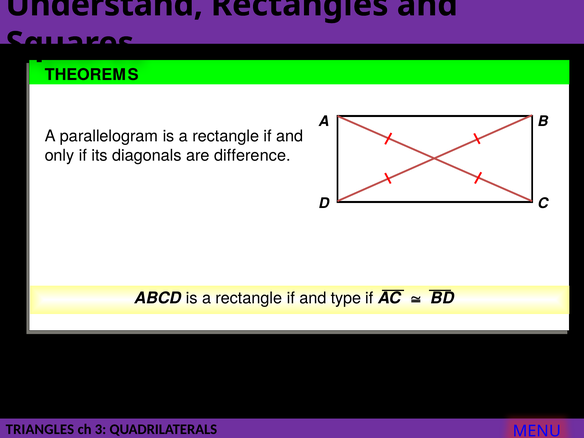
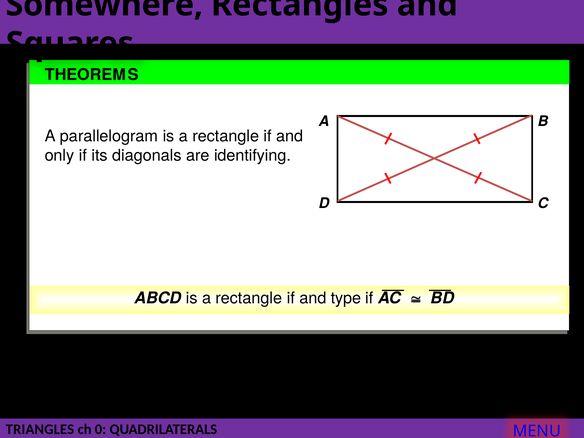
Understand: Understand -> Somewhere (104, 5)
difference: difference -> identifying (252, 155)
3: 3 -> 0 (101, 429)
